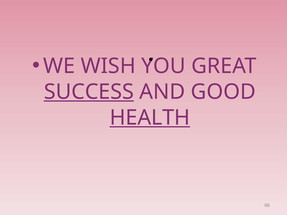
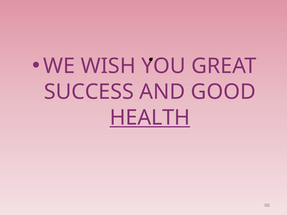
SUCCESS underline: present -> none (89, 92)
